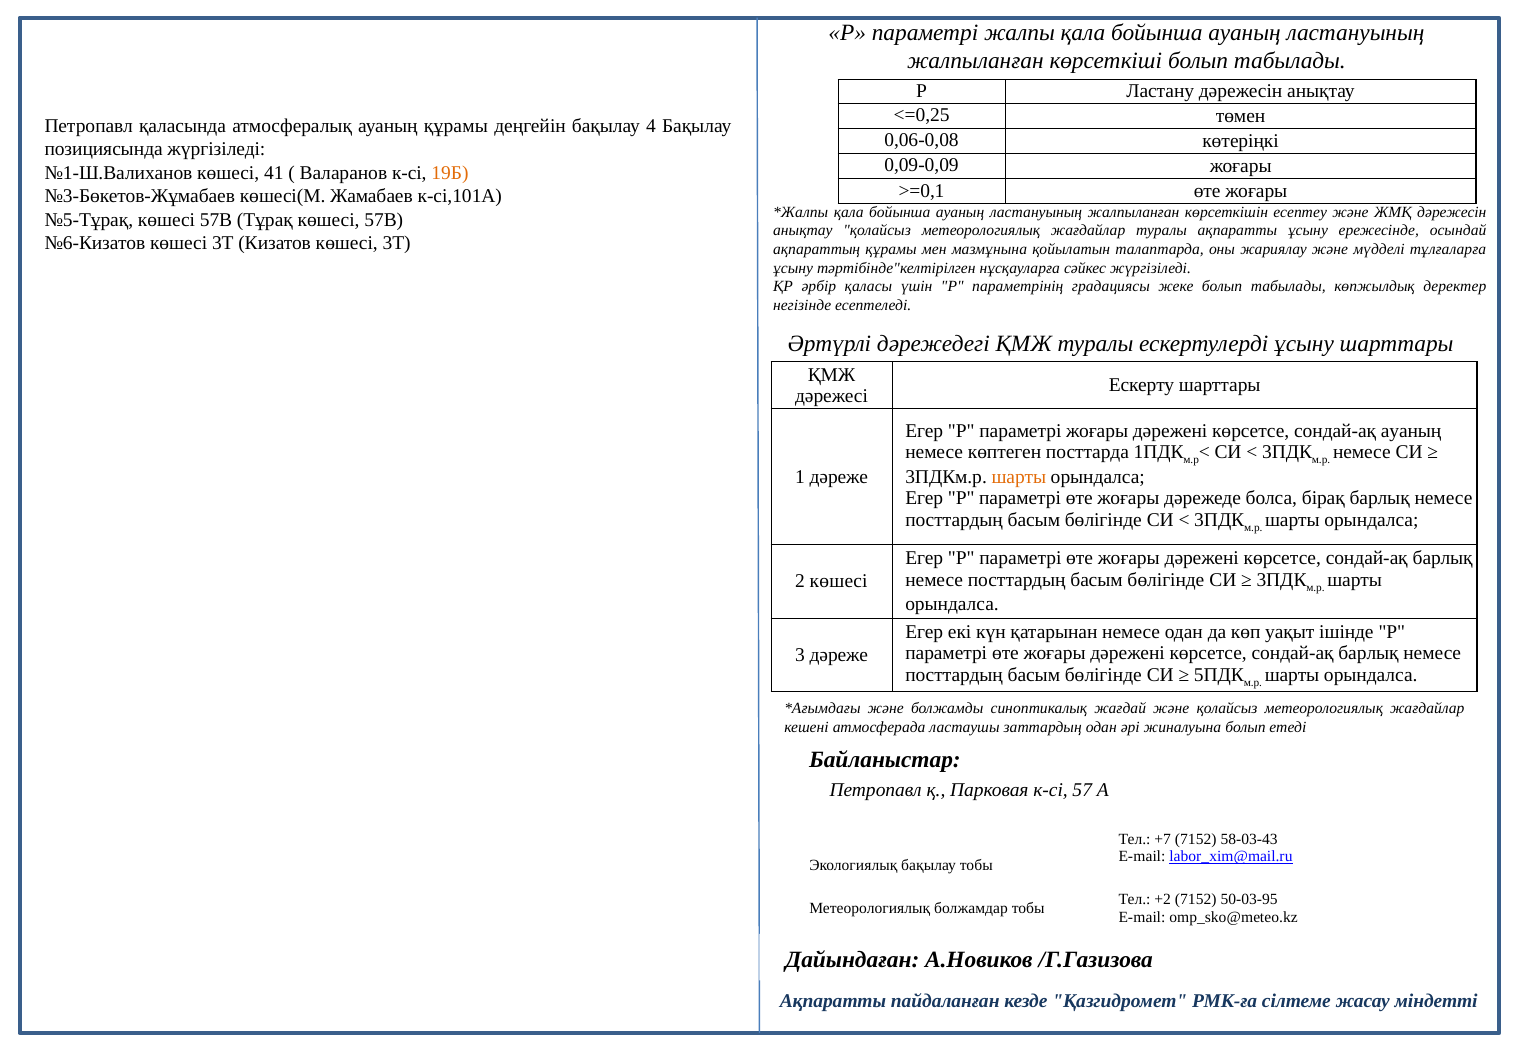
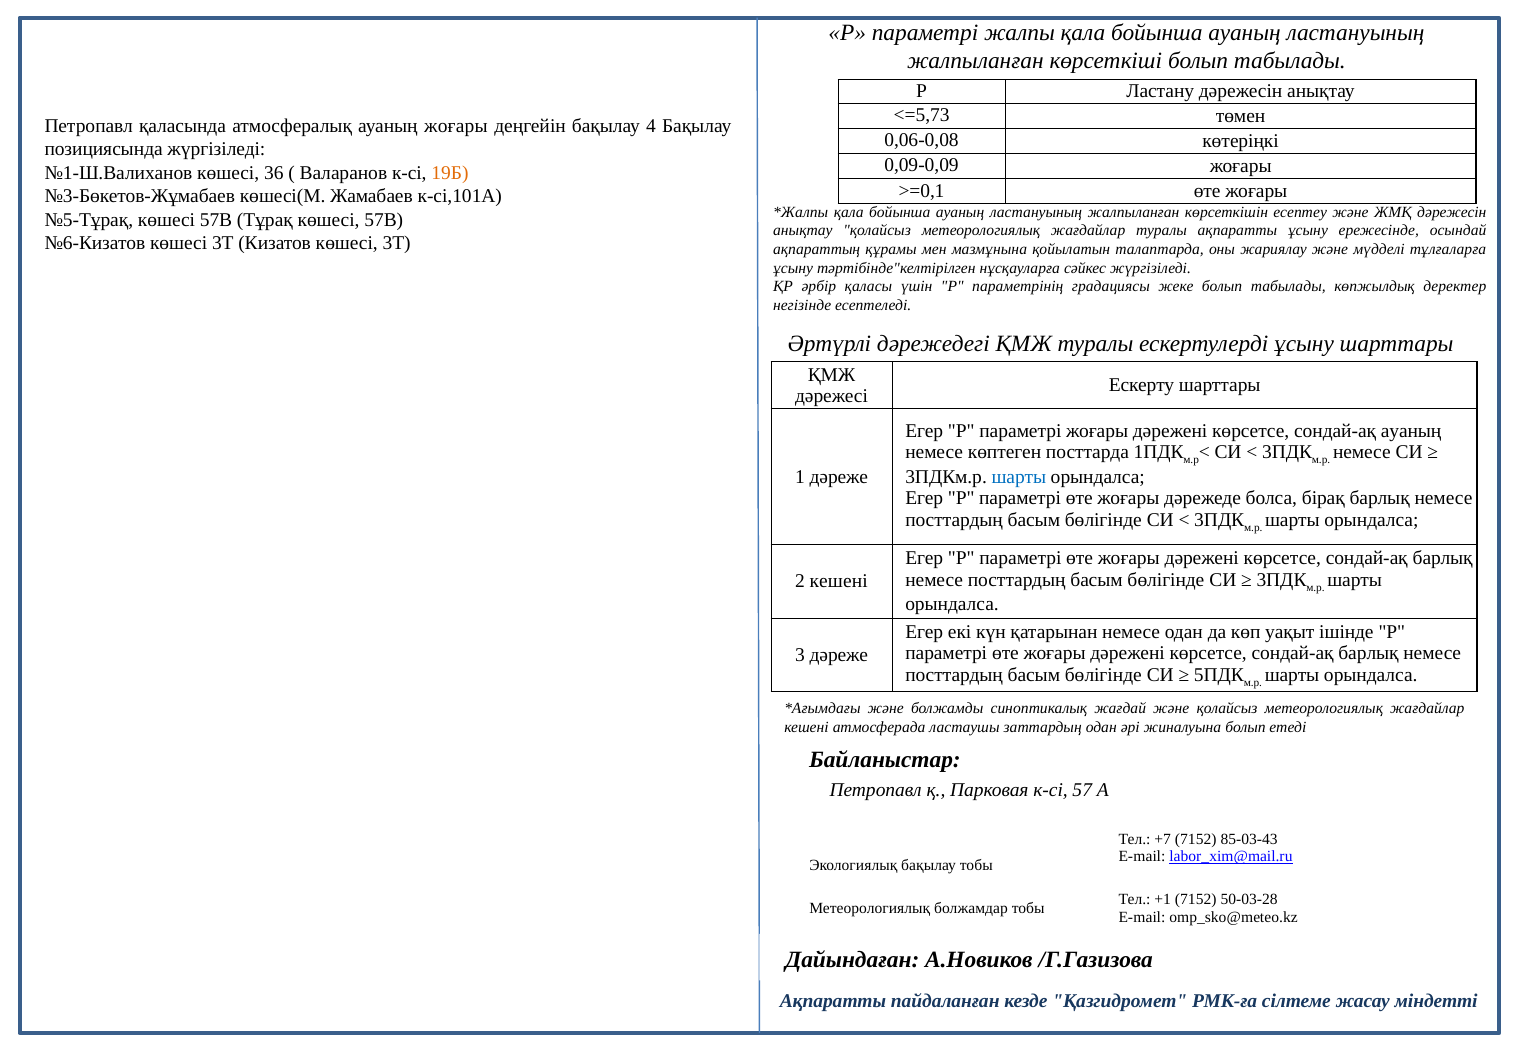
<=0,25: <=0,25 -> <=5,73 (922, 116)
ауаның құрамы: құрамы -> жоғары (456, 126)
41: 41 -> 36 (274, 173)
шарты colour: orange -> blue (1019, 477)
2 көшесі: көшесі -> кешені (839, 582)
58-03-43: 58-03-43 -> 85-03-43 (1249, 840)
+2: +2 -> +1 (1163, 900)
50-03-95: 50-03-95 -> 50-03-28 (1249, 900)
